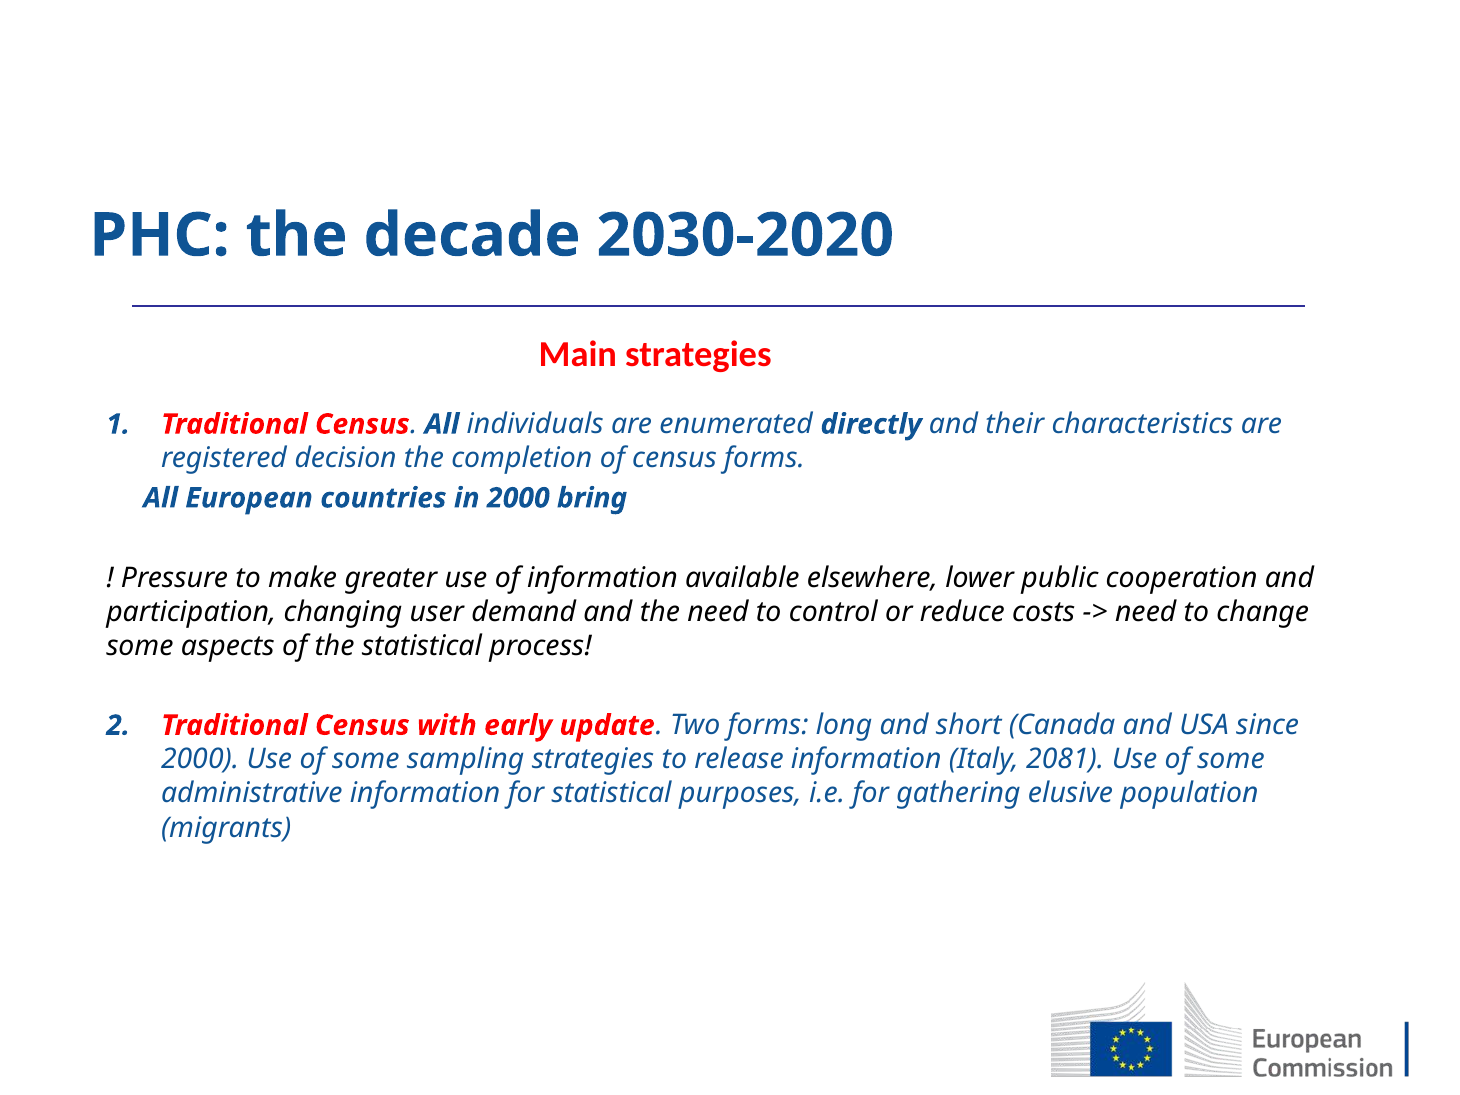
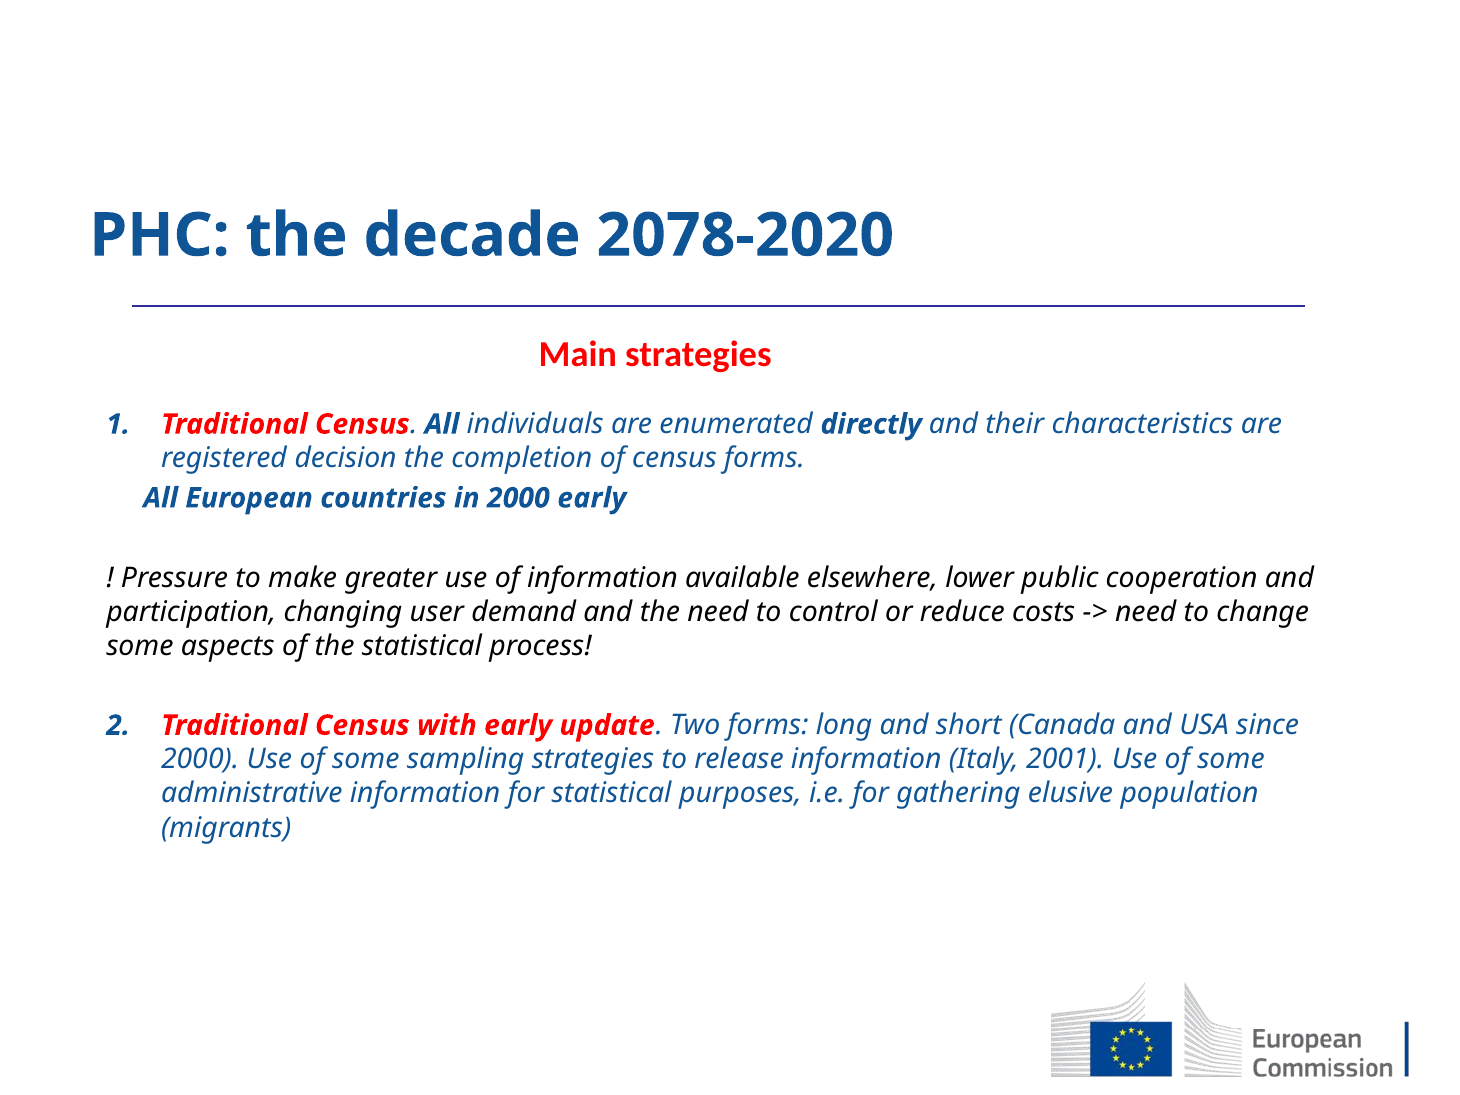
2030-2020: 2030-2020 -> 2078-2020 (745, 236)
2000 bring: bring -> early (592, 498)
2081: 2081 -> 2001 (1065, 759)
